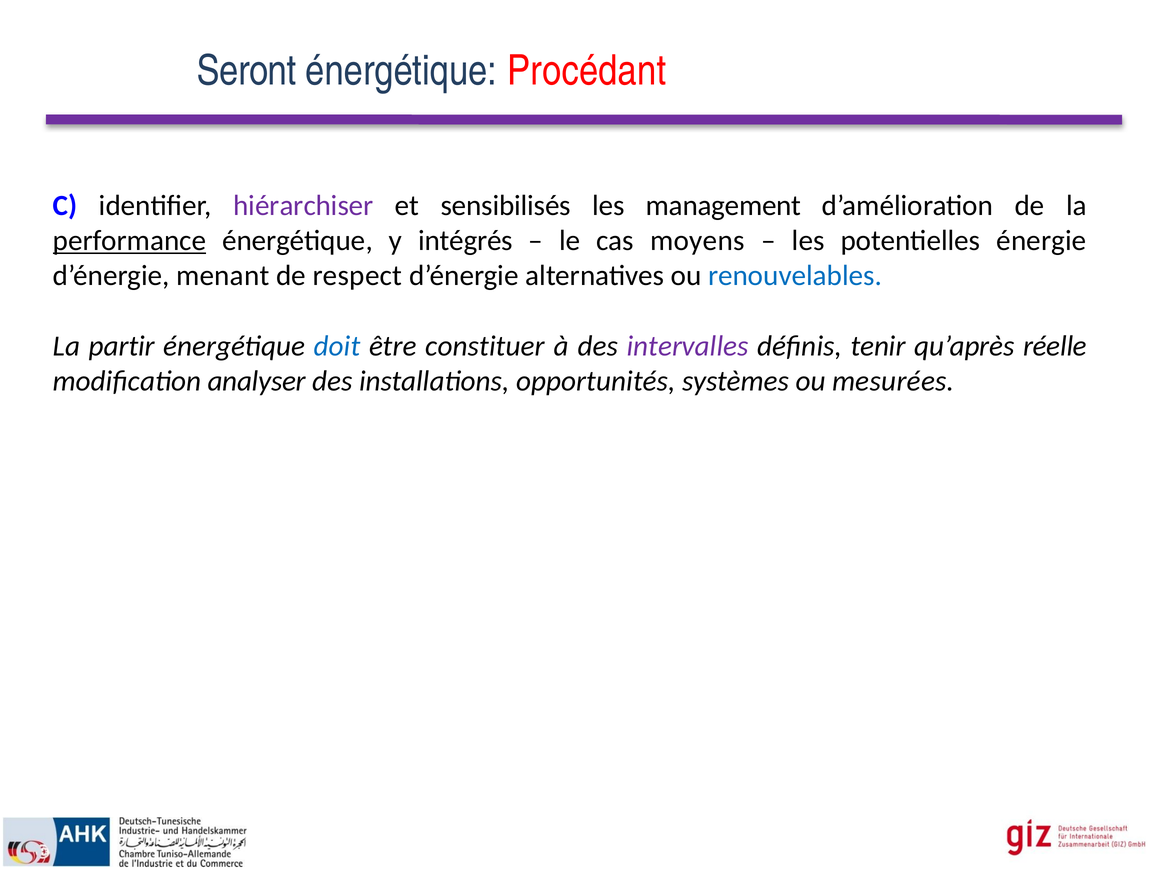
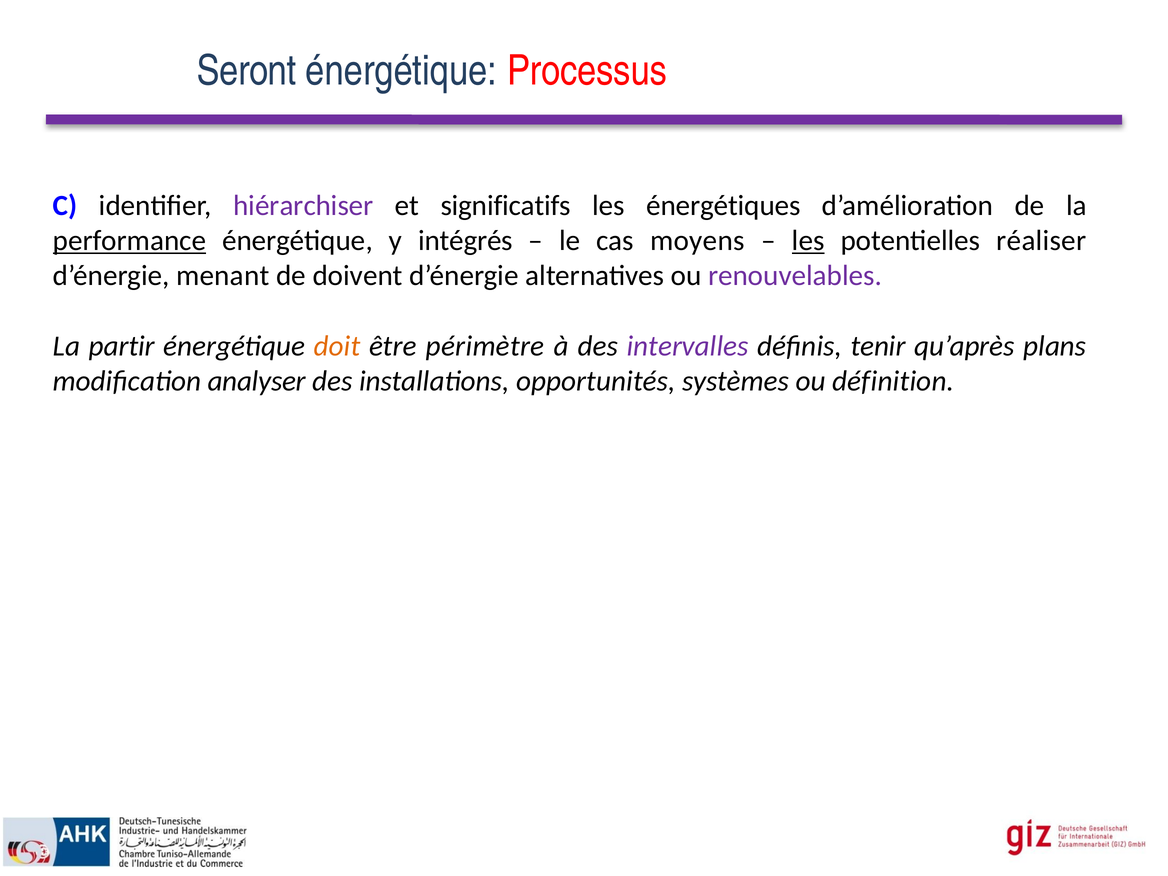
Procédant: Procédant -> Processus (587, 71)
sensibilisés: sensibilisés -> significatifs (506, 206)
management: management -> énergétiques (723, 206)
les underline: none -> present (808, 241)
énergie: énergie -> réaliser (1041, 241)
respect: respect -> doivent (358, 276)
renouvelables colour: blue -> purple (795, 276)
doit colour: blue -> orange (337, 346)
constituer: constituer -> périmètre (485, 346)
réelle: réelle -> plans (1055, 346)
mesurées: mesurées -> définition (893, 381)
